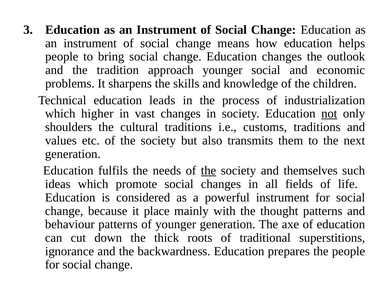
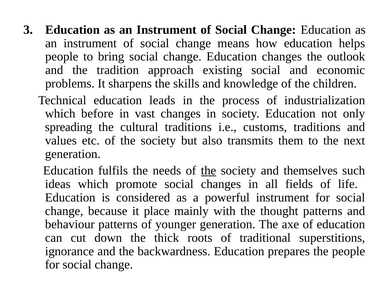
approach younger: younger -> existing (222, 70)
higher: higher -> before (97, 114)
not underline: present -> none (329, 114)
shoulders: shoulders -> spreading (69, 127)
